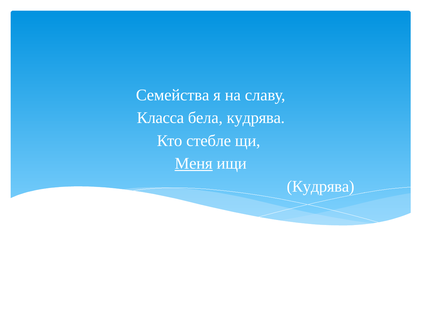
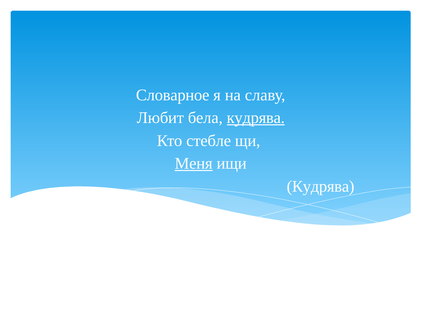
Семейства: Семейства -> Словарное (173, 95)
Класса: Класса -> Любит (160, 118)
кудрява underline: none -> present (256, 118)
